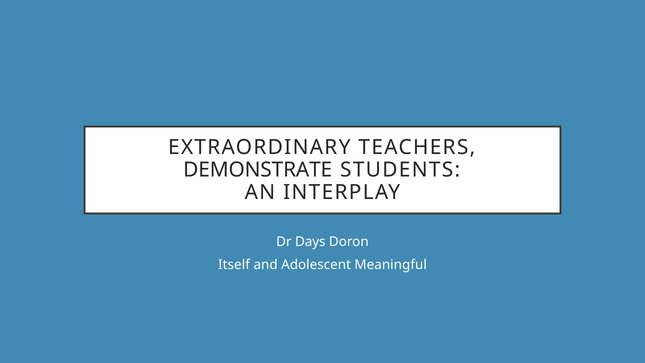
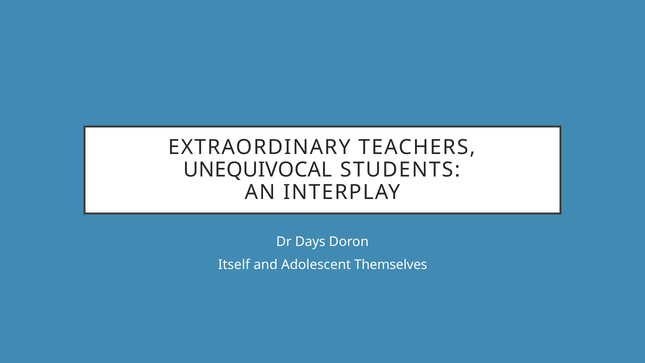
DEMONSTRATE: DEMONSTRATE -> UNEQUIVOCAL (258, 170)
Meaningful: Meaningful -> Themselves (391, 265)
